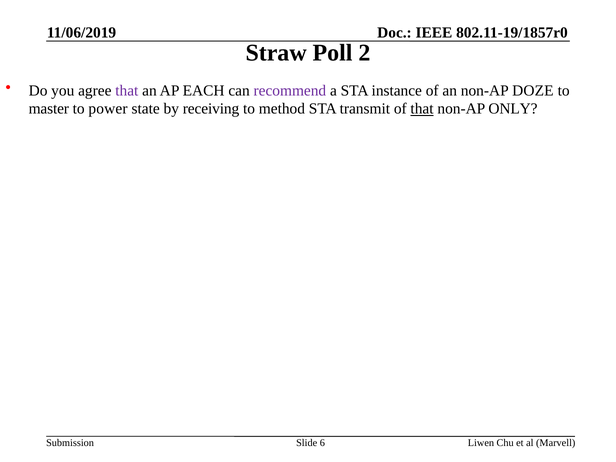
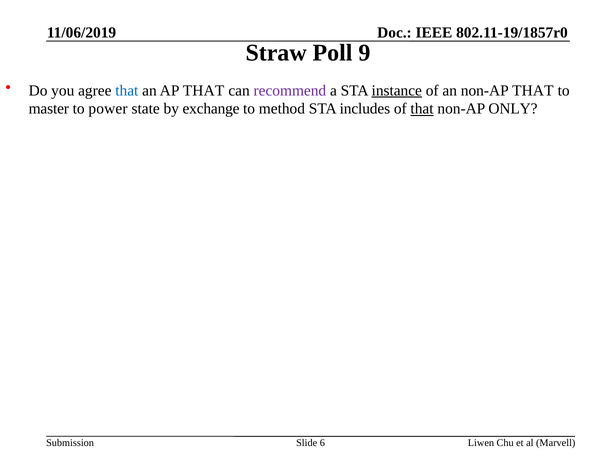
2: 2 -> 9 (364, 53)
that colour: purple -> blue (127, 90)
AP EACH: EACH -> THAT (204, 90)
instance underline: none -> present (397, 90)
non-AP DOZE: DOZE -> THAT (533, 90)
receiving: receiving -> exchange (211, 109)
transmit: transmit -> includes (365, 109)
